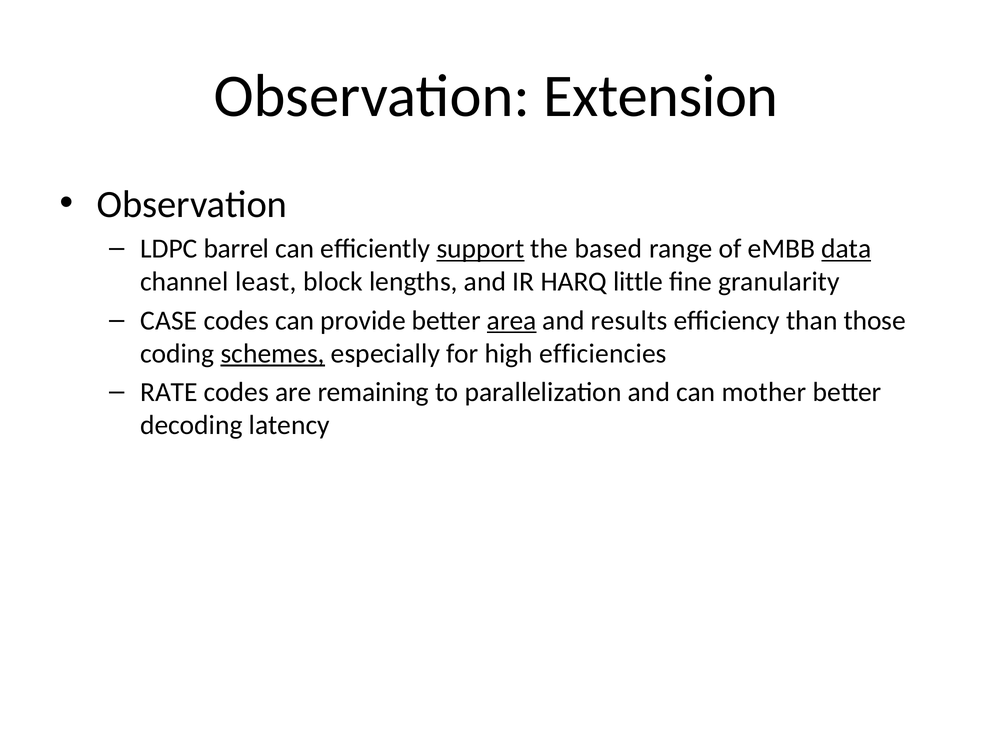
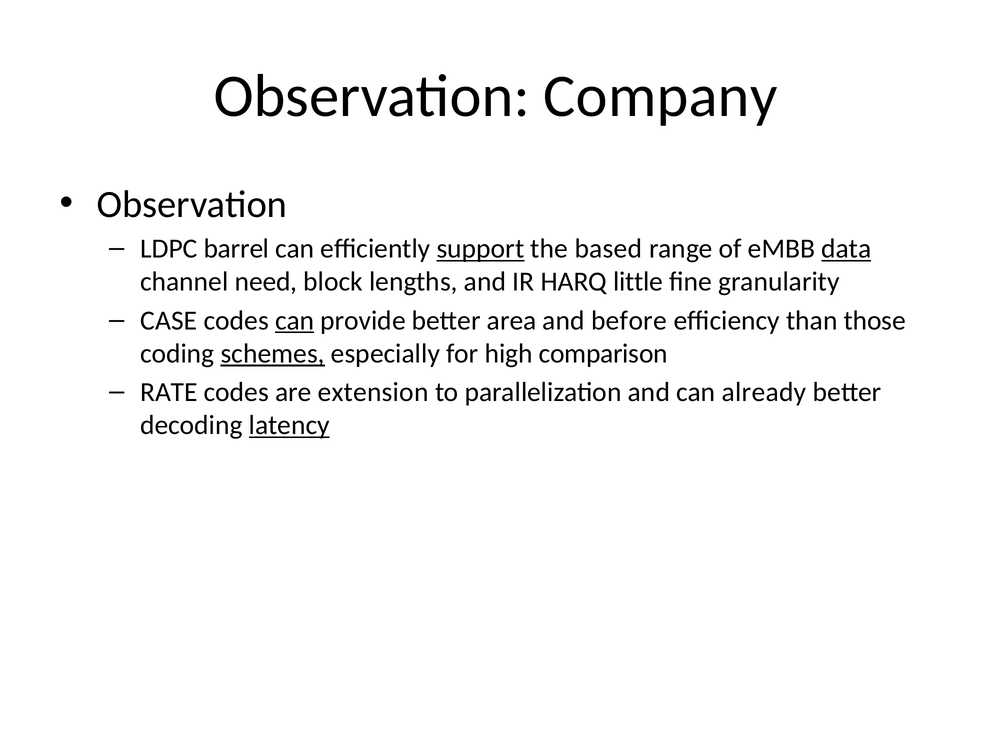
Extension: Extension -> Company (660, 96)
least: least -> need (266, 282)
can underline: none -> present (295, 321)
area underline: present -> none (512, 321)
results: results -> before (629, 321)
efficiencies: efficiencies -> comparison (603, 354)
remaining: remaining -> extension (373, 392)
mother: mother -> already (764, 392)
latency underline: none -> present (289, 425)
